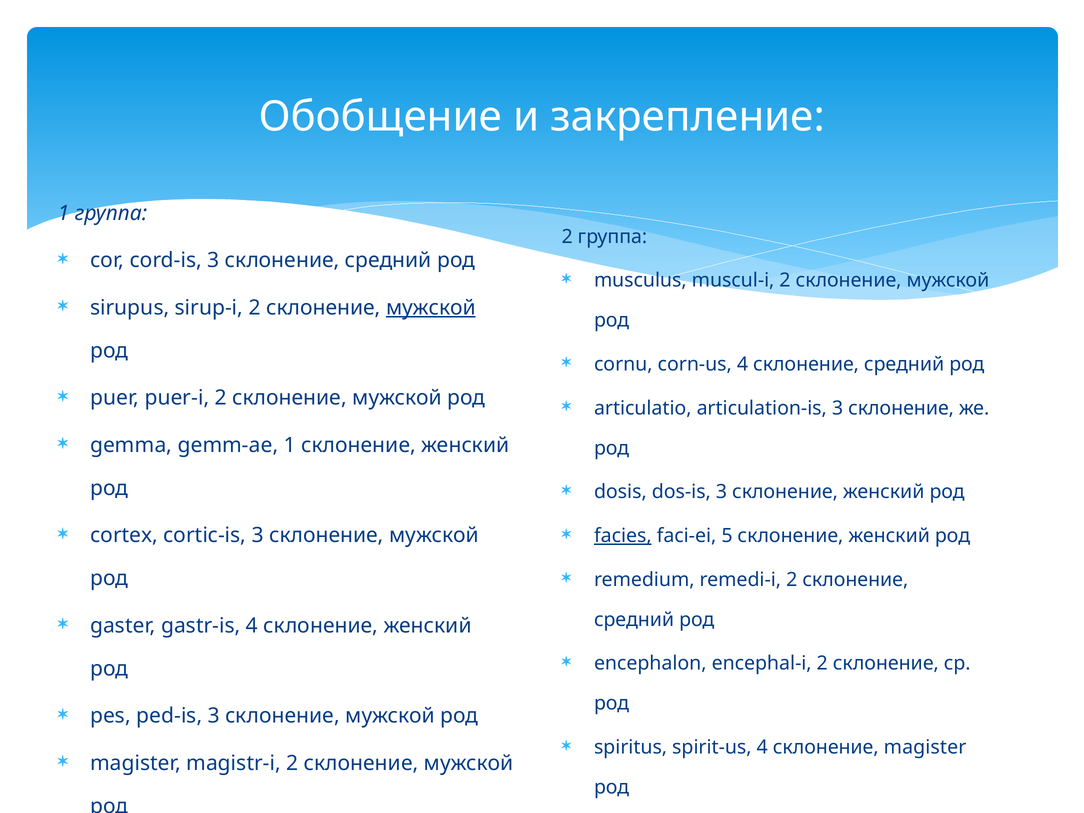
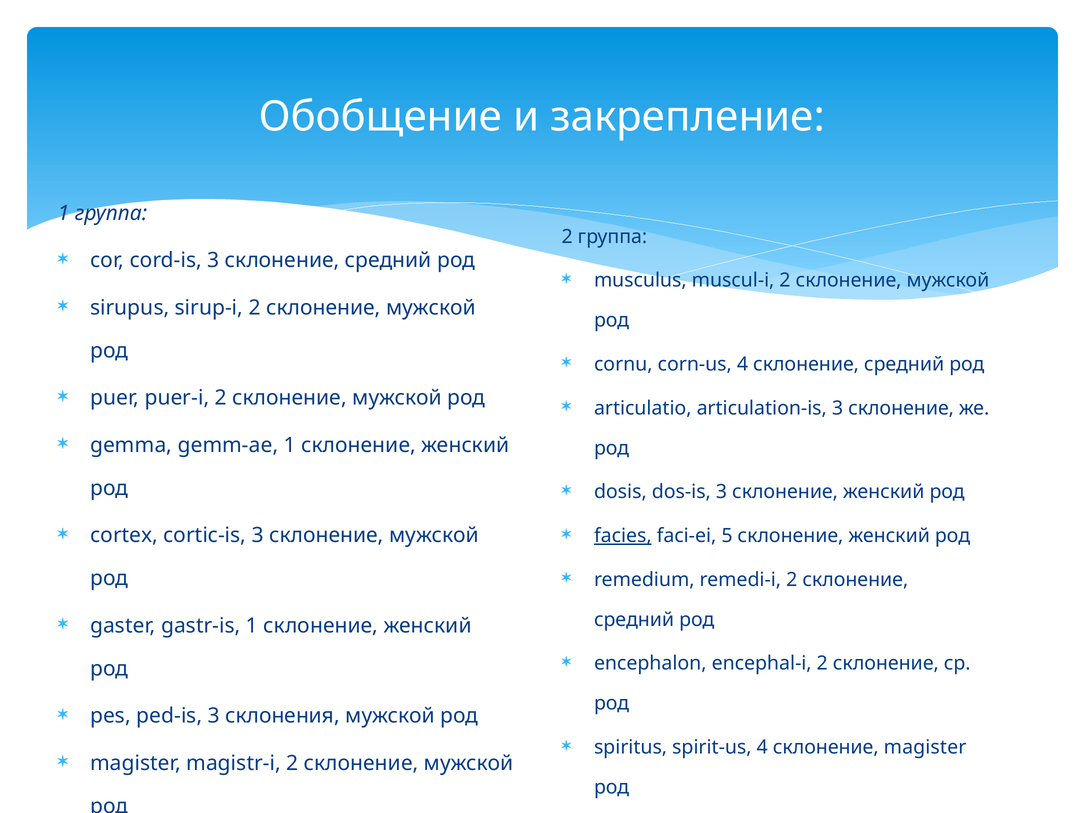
мужской underline: present -> none (431, 308)
gastr-is 4: 4 -> 1 (252, 626)
cклонение: cклонение -> склонения (283, 716)
